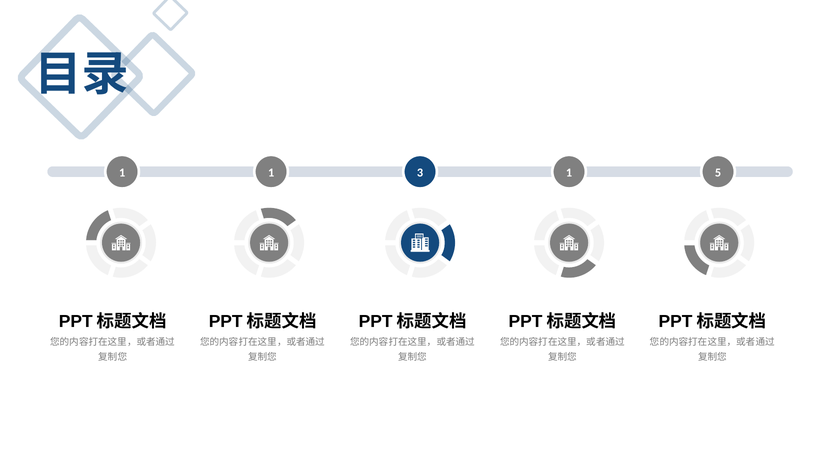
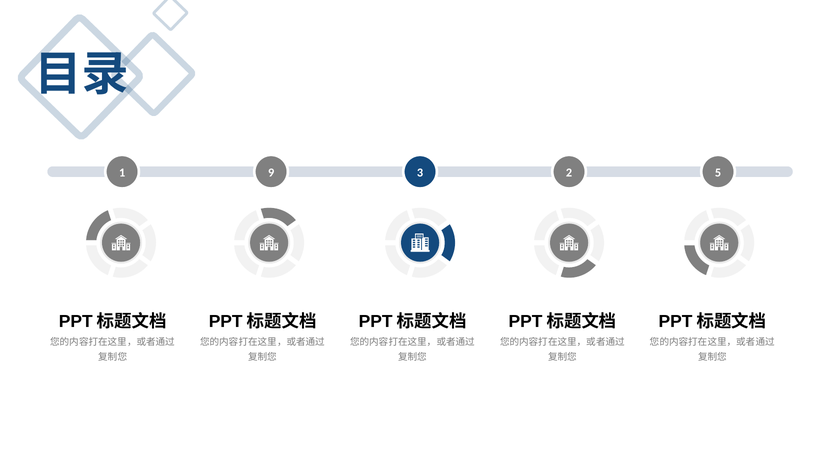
1 1: 1 -> 9 (271, 173)
3 1: 1 -> 2 (569, 173)
